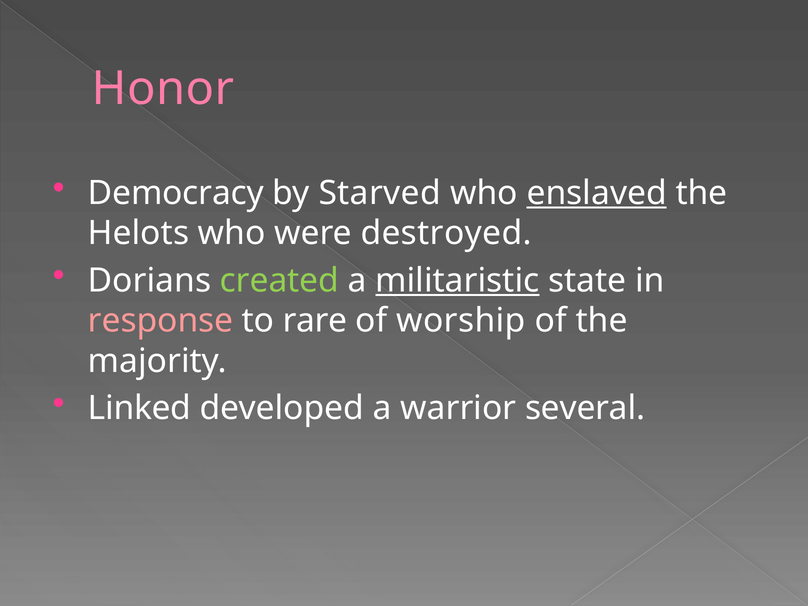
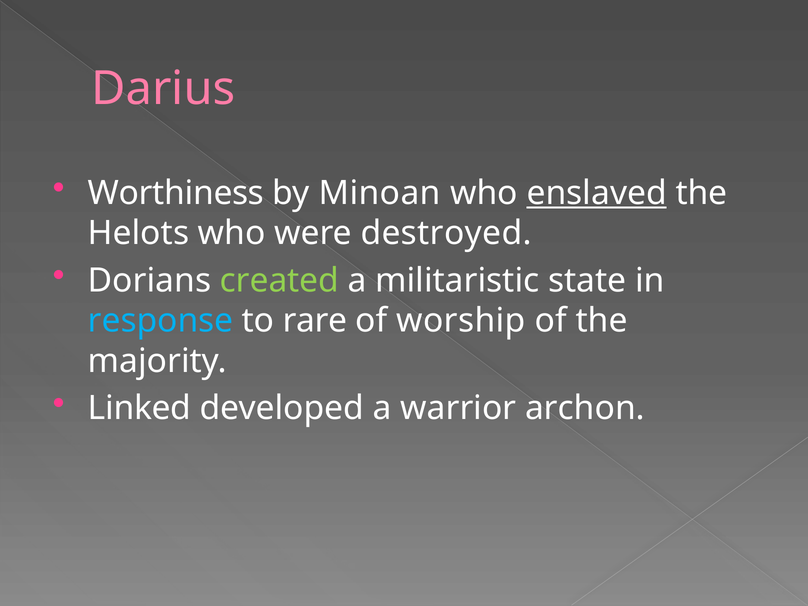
Honor: Honor -> Darius (163, 89)
Democracy: Democracy -> Worthiness (176, 193)
Starved: Starved -> Minoan (380, 193)
militaristic underline: present -> none (457, 280)
response colour: pink -> light blue (161, 321)
several: several -> archon (585, 408)
